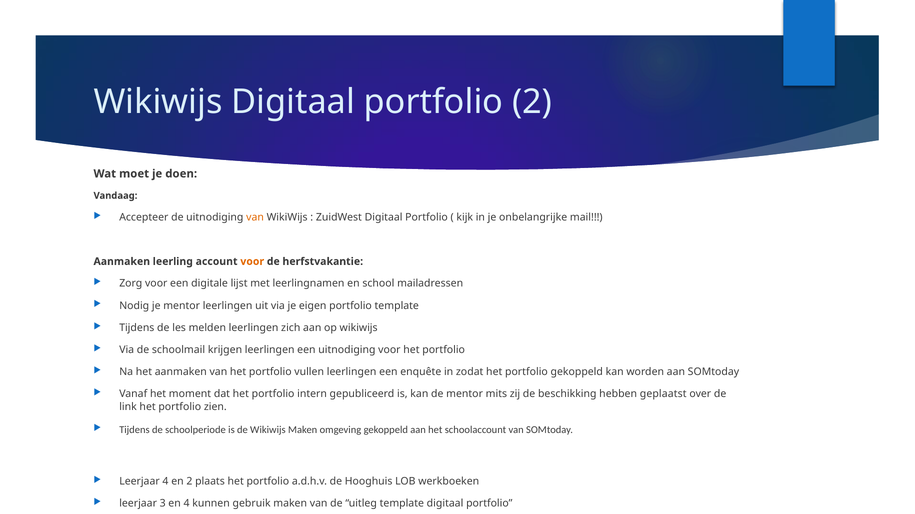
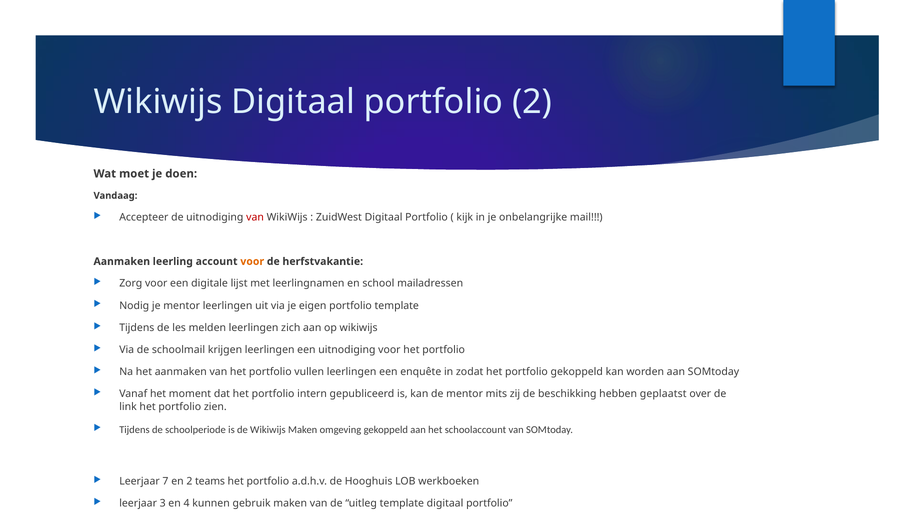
van colour: orange -> red (255, 218)
Leerjaar 4: 4 -> 7 (165, 482)
plaats: plaats -> teams (210, 482)
